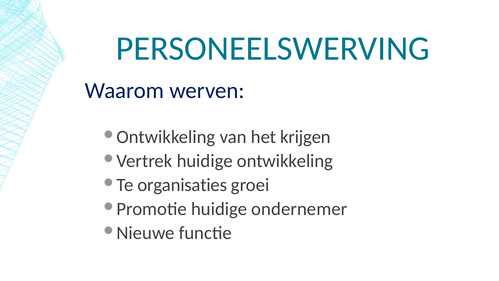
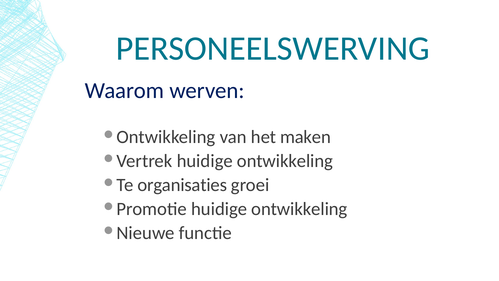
krijgen: krijgen -> maken (305, 137)
ondernemer: ondernemer -> ontwikkeling (299, 209)
